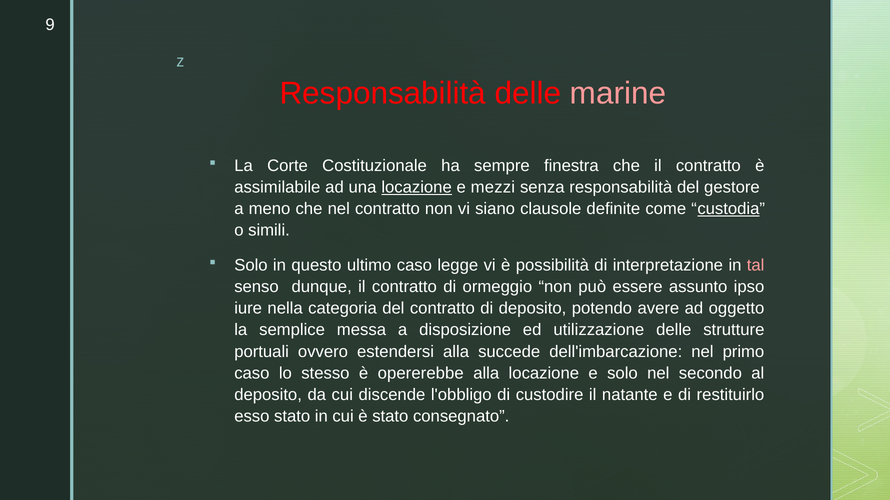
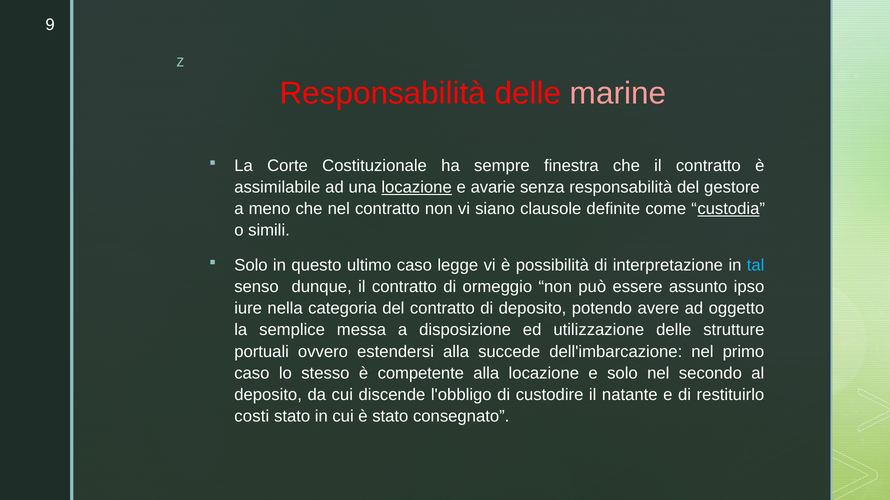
mezzi: mezzi -> avarie (493, 187)
tal colour: pink -> light blue (756, 266)
opererebbe: opererebbe -> competente (421, 374)
esso: esso -> costi (252, 417)
